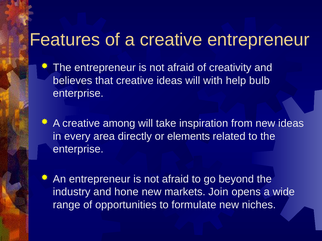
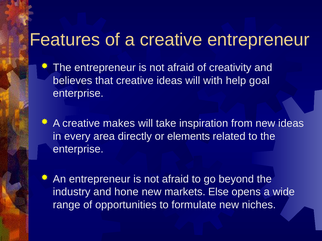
bulb: bulb -> goal (259, 81)
among: among -> makes (119, 124)
Join: Join -> Else (218, 192)
